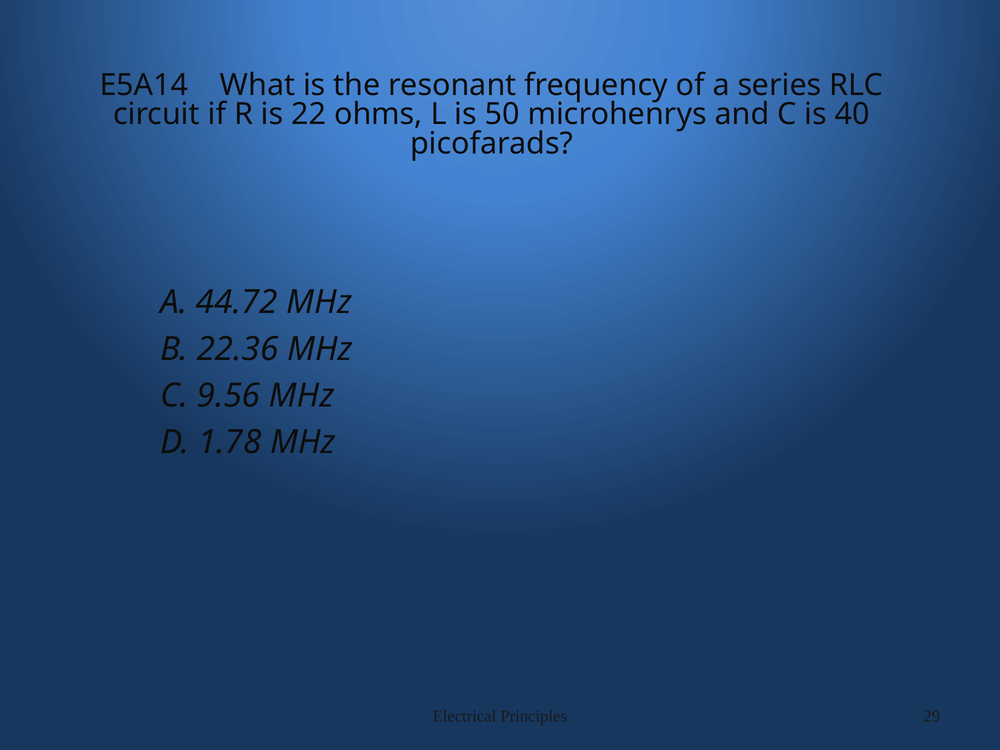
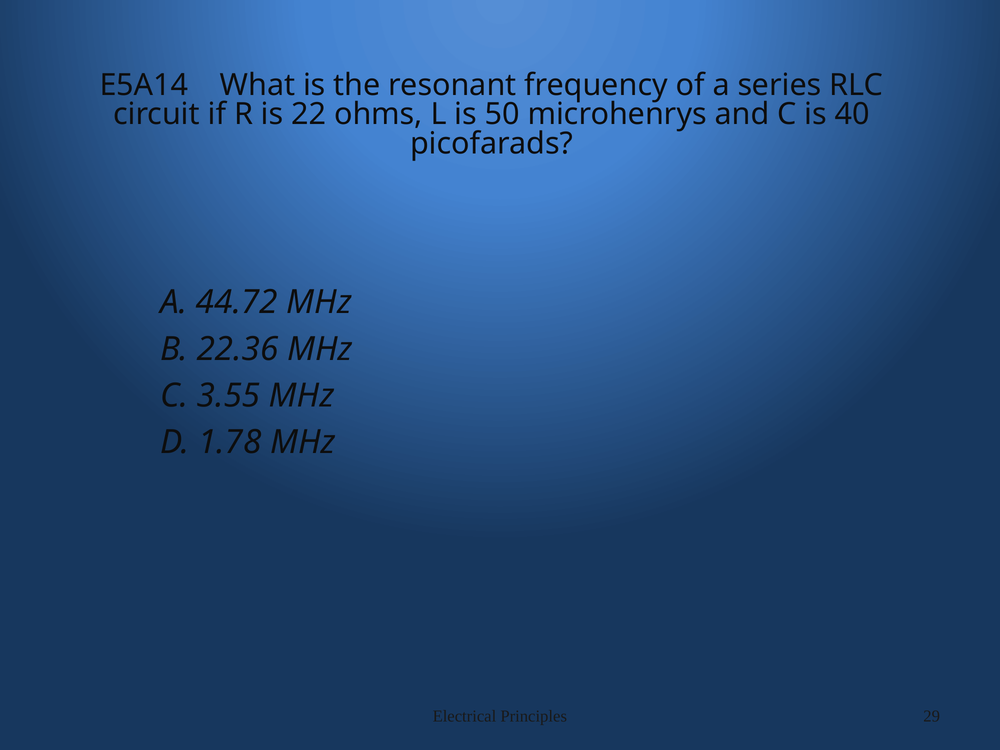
9.56: 9.56 -> 3.55 (229, 396)
